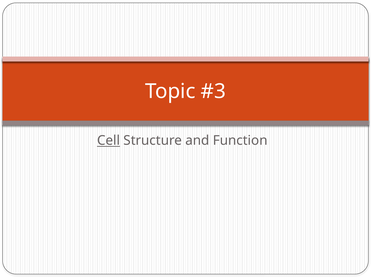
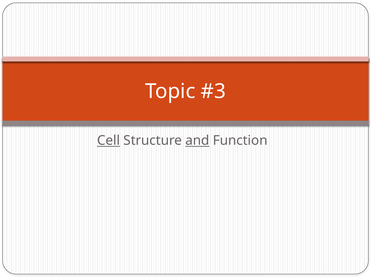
and underline: none -> present (197, 141)
